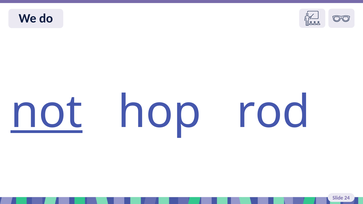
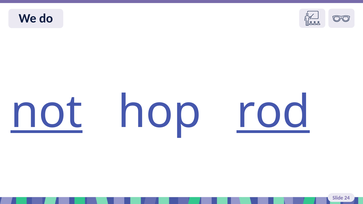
rod underline: none -> present (273, 112)
